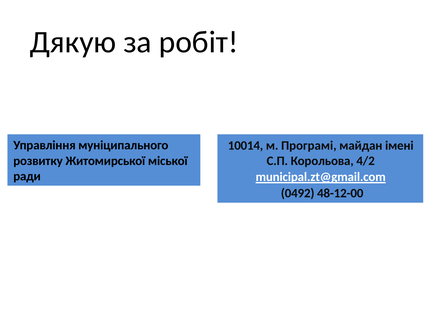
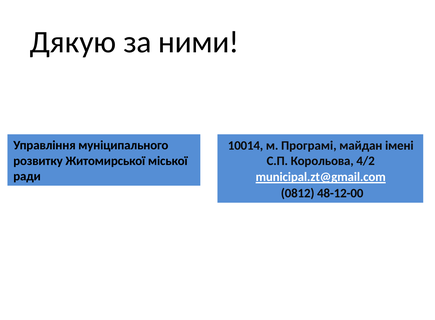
робіт: робіт -> ними (199, 42)
0492: 0492 -> 0812 (298, 193)
